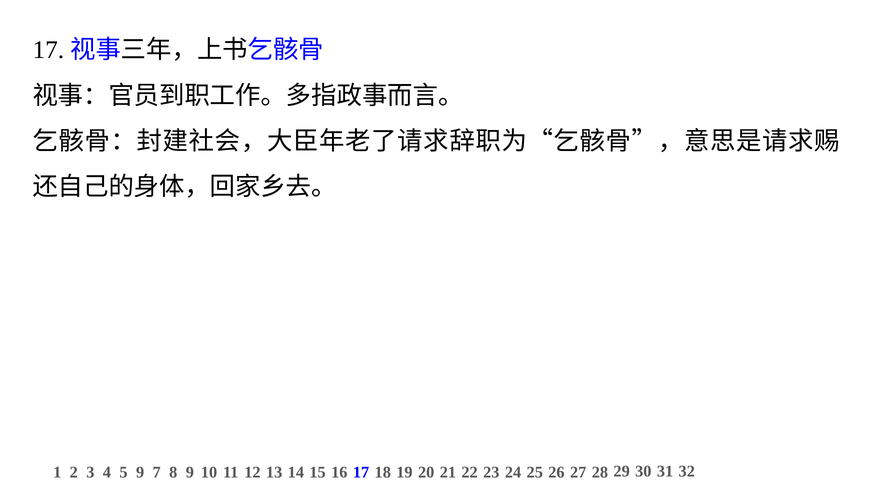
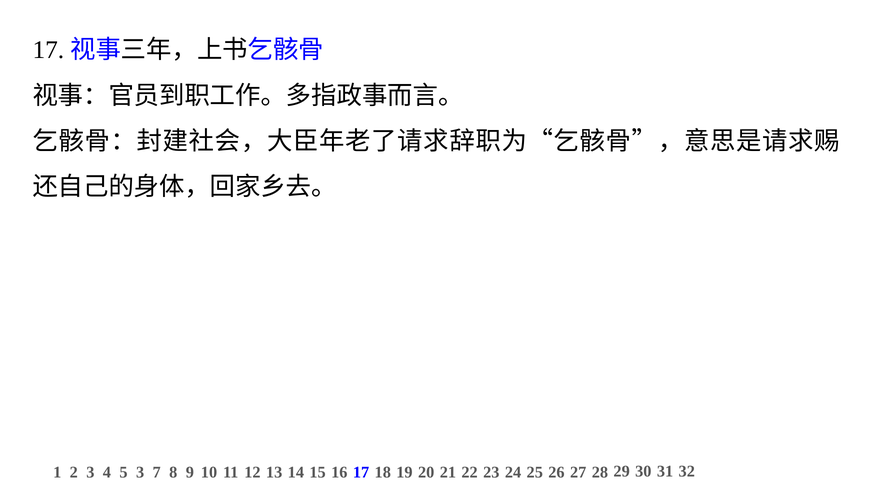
5 9: 9 -> 3 (140, 473)
